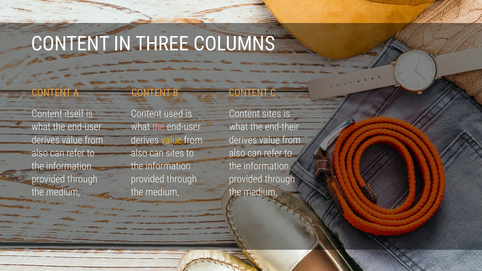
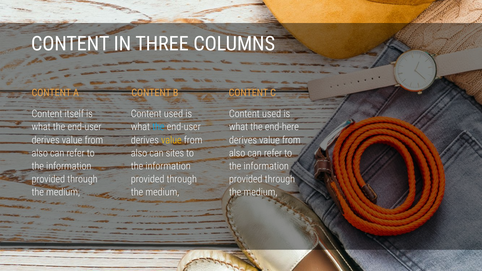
sites: sites -> used (272, 114)
the colour: pink -> light blue (158, 127)
end-their: end-their -> end-here (282, 127)
